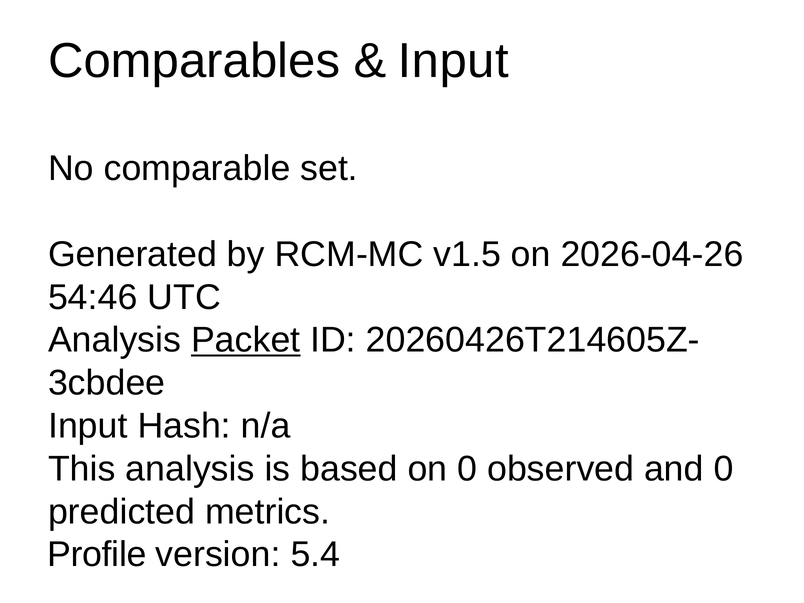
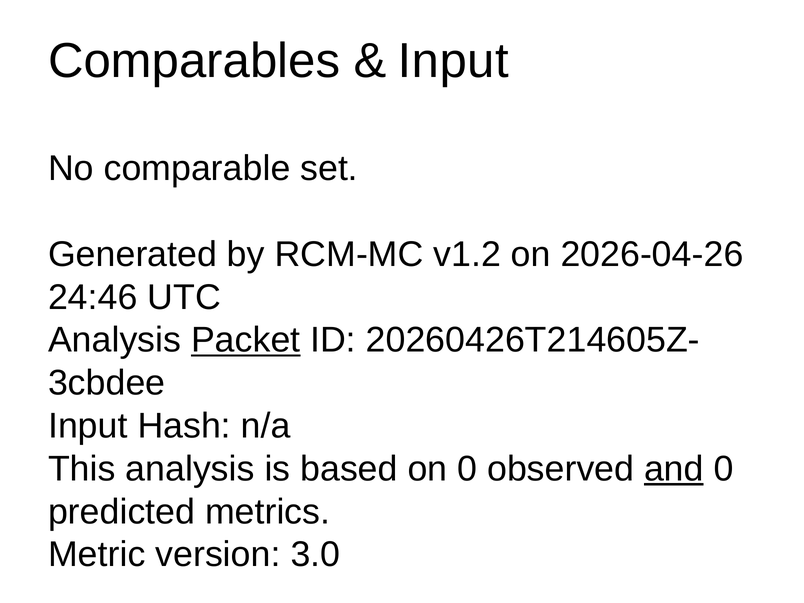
v1.5: v1.5 -> v1.2 (467, 254)
54:46: 54:46 -> 24:46 (93, 297)
and underline: none -> present (674, 469)
Profile: Profile -> Metric (97, 555)
5.4: 5.4 -> 3.0 (315, 555)
